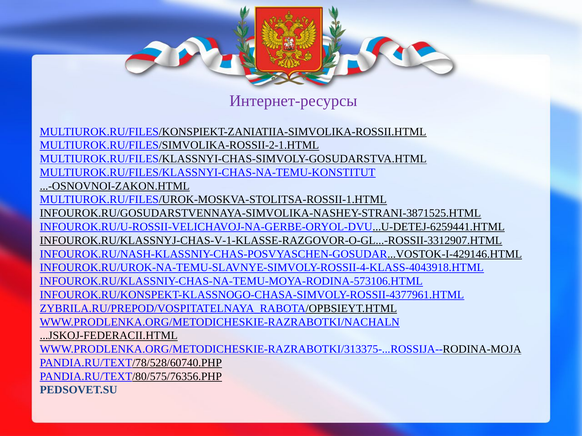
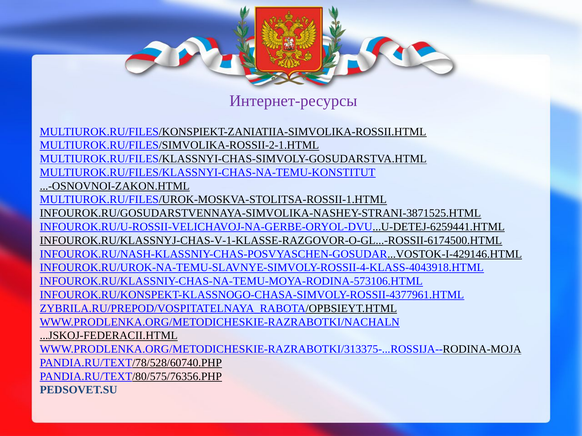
INFOUROK.RU/KLASSNYJ-CHAS-V-1-KLASSE-RAZGOVOR-O-GL...-ROSSII-3312907.HTML: INFOUROK.RU/KLASSNYJ-CHAS-V-1-KLASSE-RAZGOVOR-O-GL...-ROSSII-3312907.HTML -> INFOUROK.RU/KLASSNYJ-CHAS-V-1-KLASSE-RAZGOVOR-O-GL...-ROSSII-6174500.HTML (271, 241)
